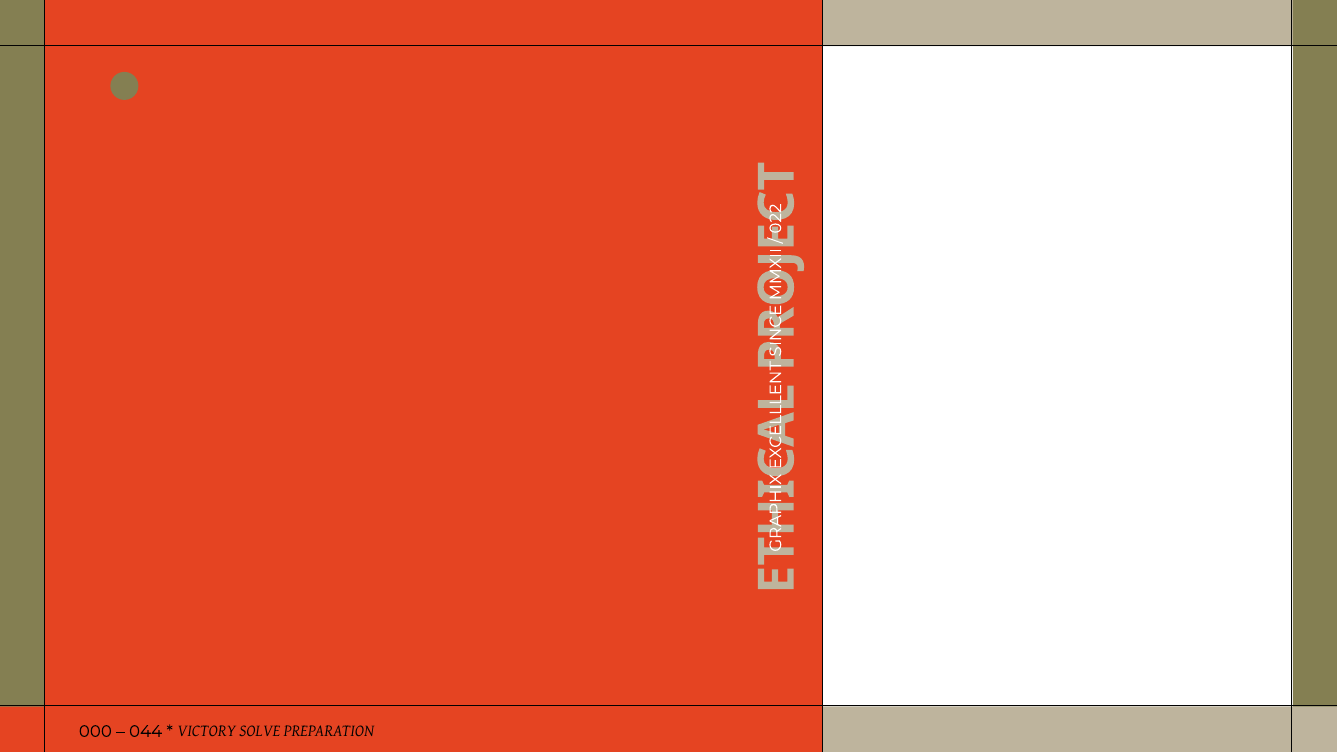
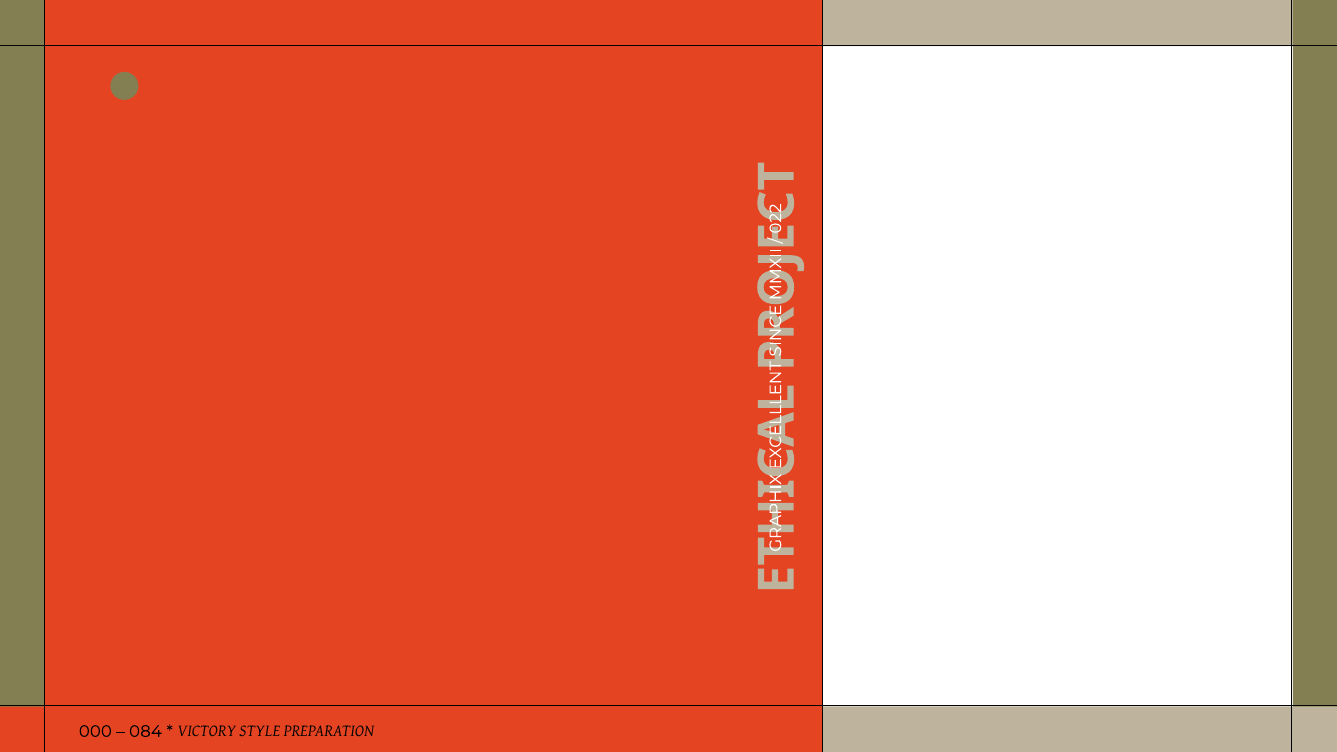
044: 044 -> 084 (146, 731)
SOLVE: SOLVE -> STYLE (260, 731)
